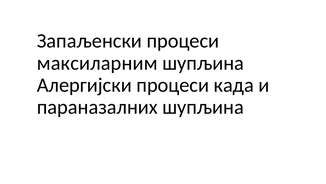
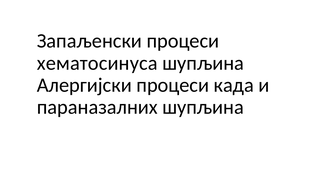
максиларним: максиларним -> хематосинуса (97, 63)
